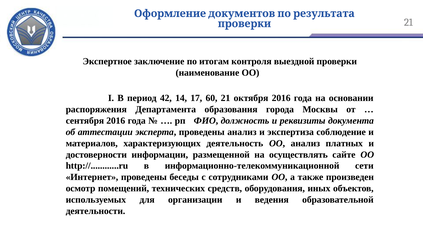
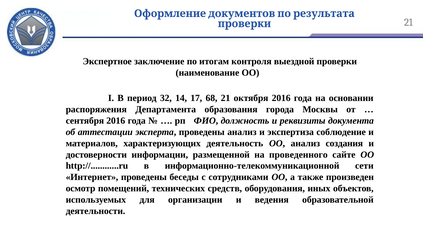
42: 42 -> 32 (166, 98)
60: 60 -> 68 (212, 98)
платных: платных -> создания (344, 143)
осуществлять: осуществлять -> проведенного (298, 155)
